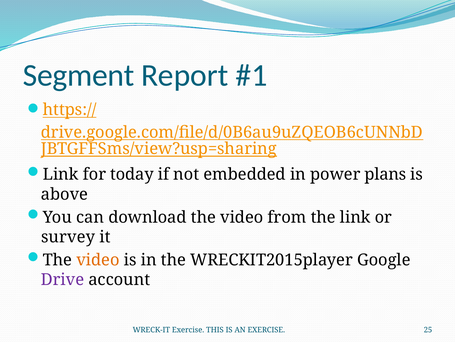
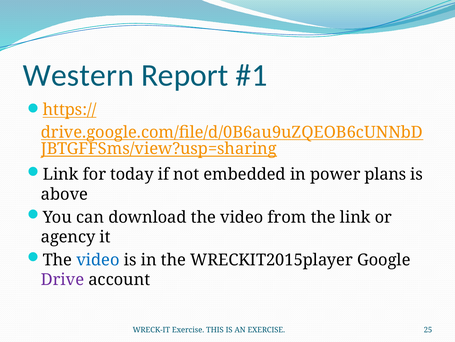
Segment: Segment -> Western (78, 75)
survey: survey -> agency (68, 237)
video colour: orange -> blue (98, 260)
